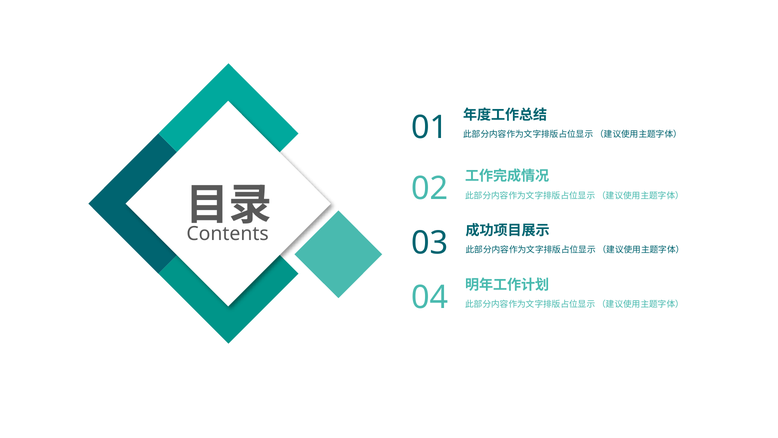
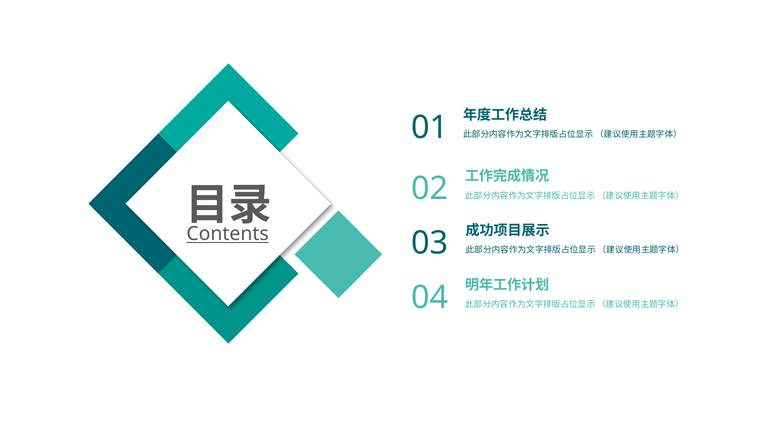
Contents underline: none -> present (228, 234)
